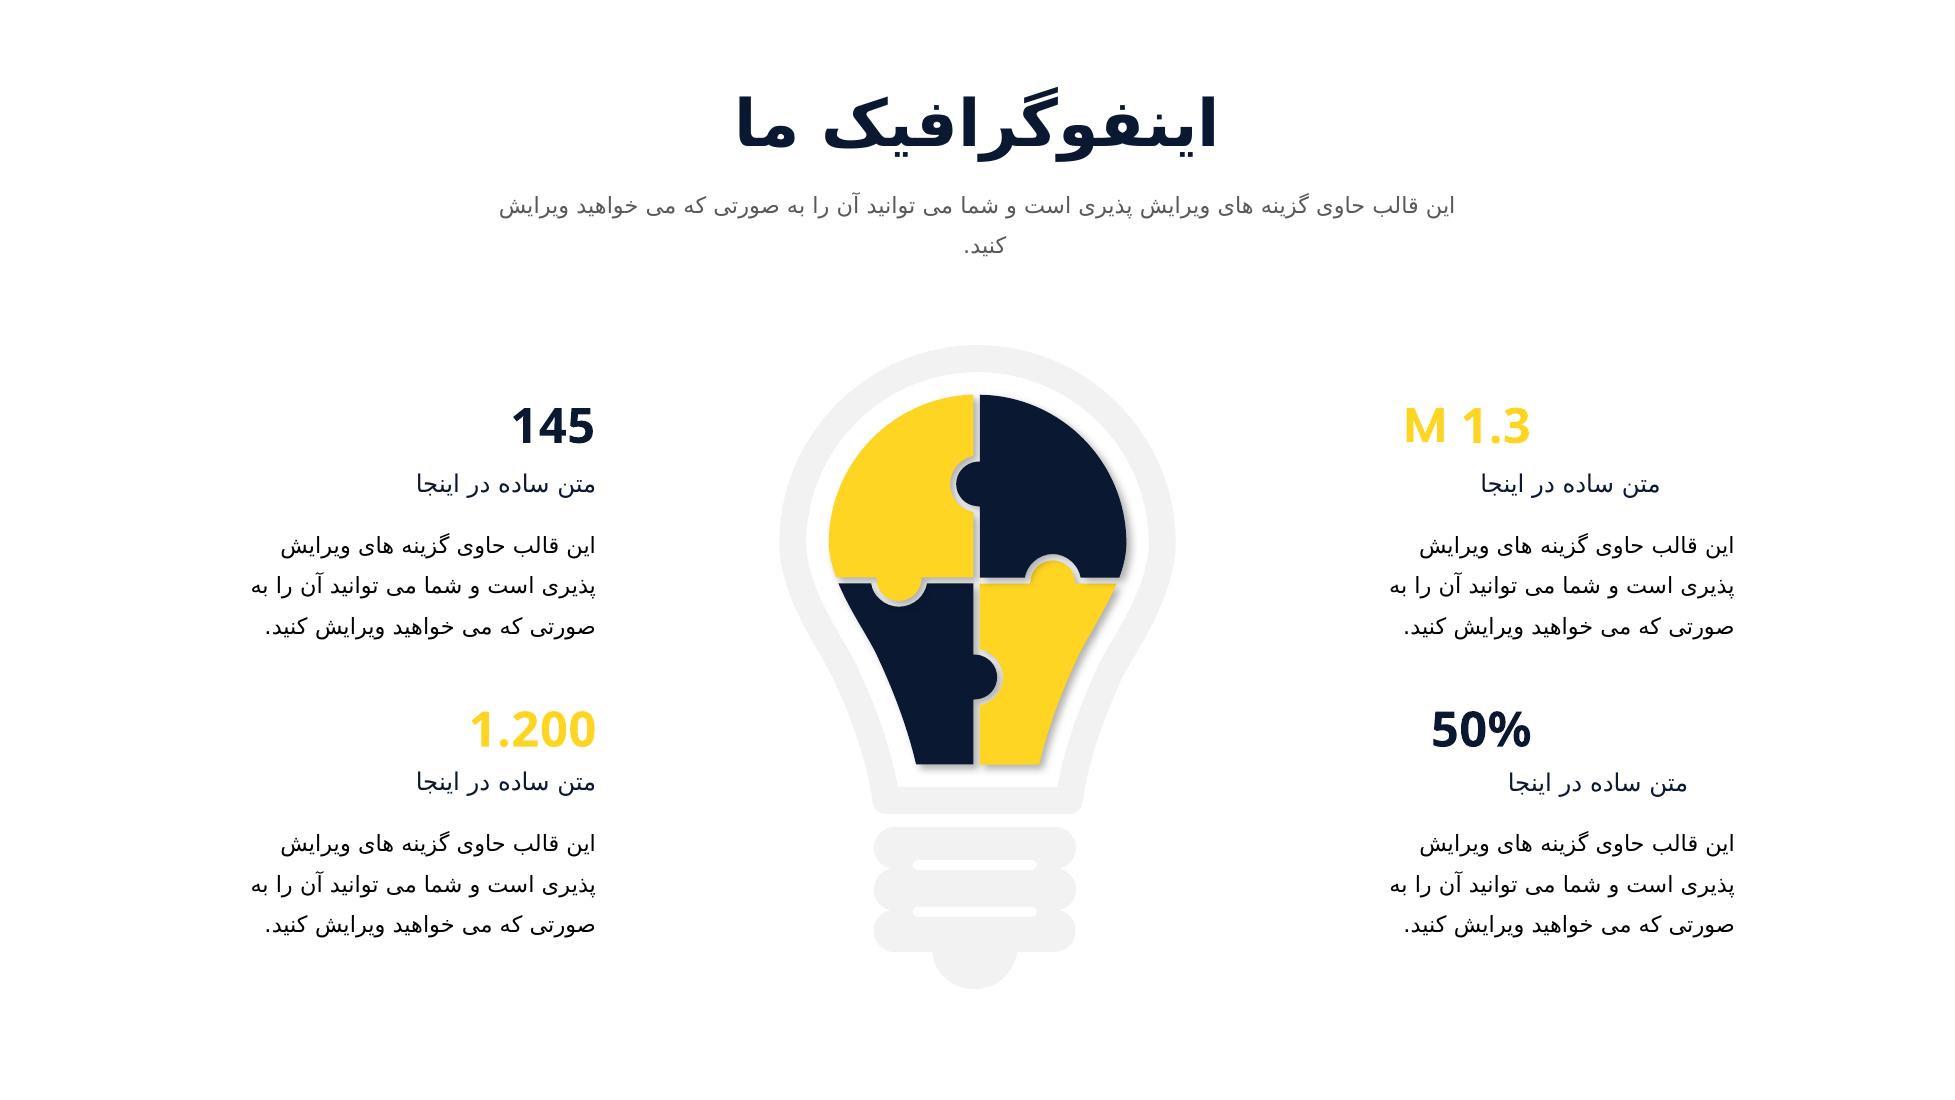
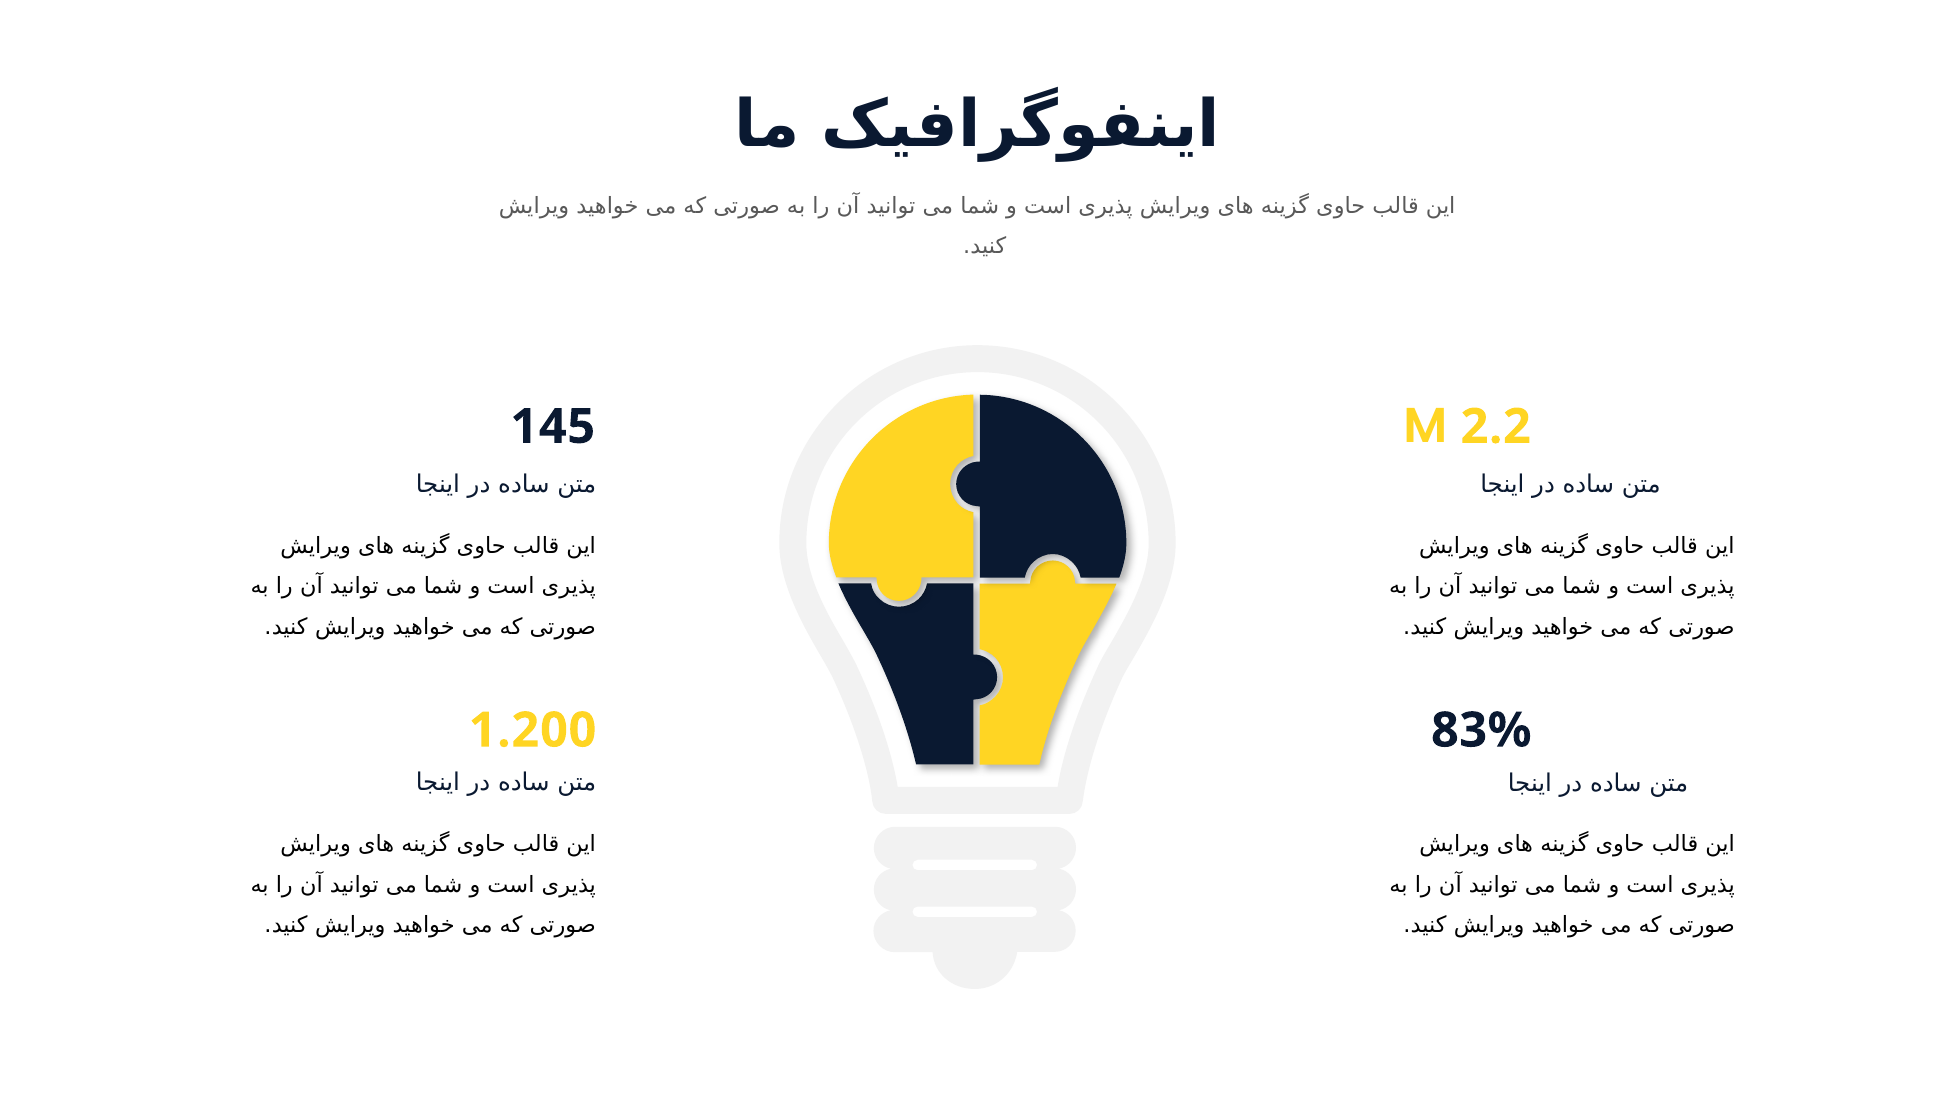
1.3: 1.3 -> 2.2 (1496, 427)
50%: 50% -> 83% (1481, 730)
